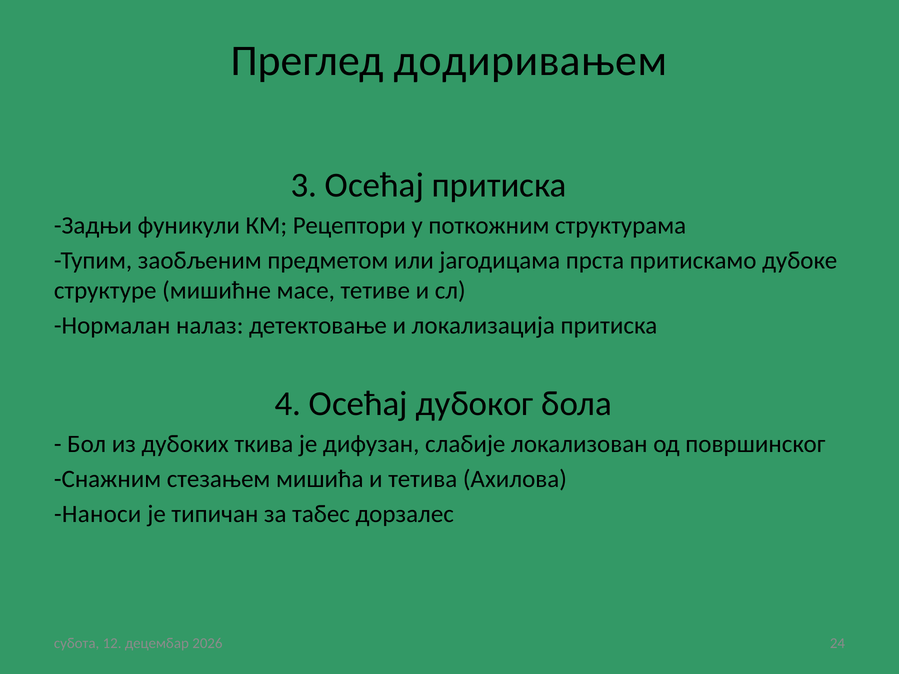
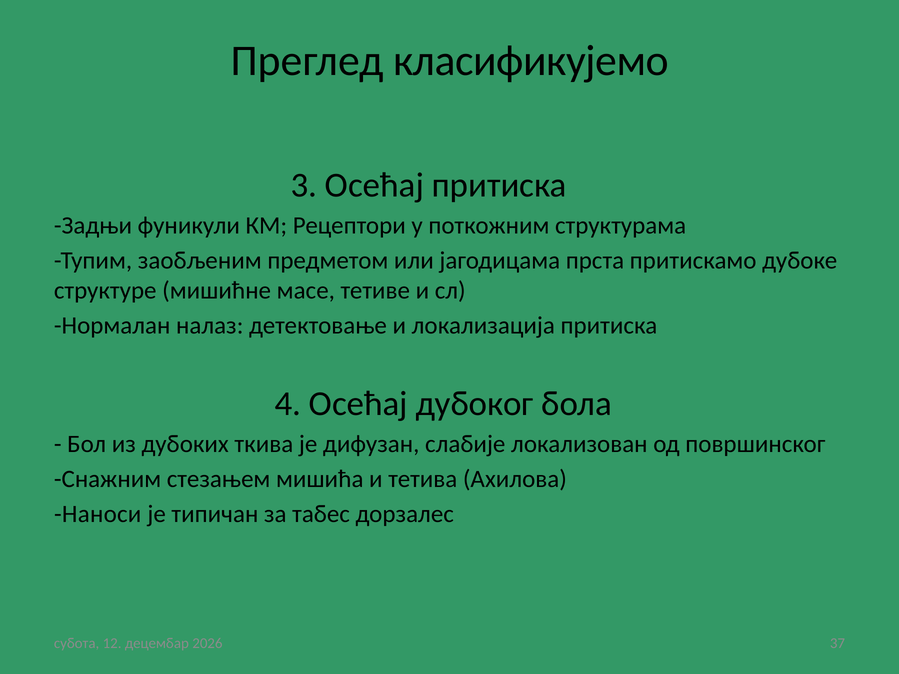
додиривањем: додиривањем -> класификујемо (531, 61)
24: 24 -> 37 (837, 644)
